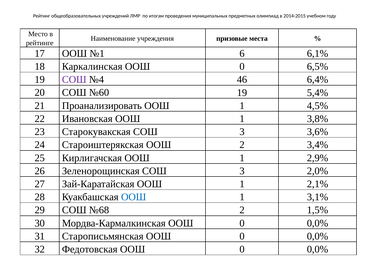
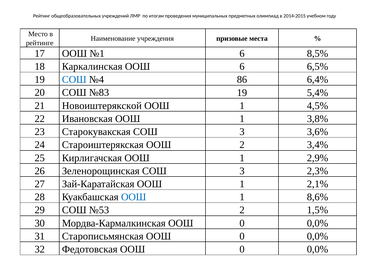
6,1%: 6,1% -> 8,5% (318, 53)
Каркалинская ООШ 0: 0 -> 6 (242, 67)
СОШ colour: purple -> blue (74, 80)
46: 46 -> 86 (242, 80)
№60: №60 -> №83 (99, 93)
Проанализировать: Проанализировать -> Новоиштерякской (102, 106)
2,0%: 2,0% -> 2,3% (318, 171)
3,1%: 3,1% -> 8,6% (318, 197)
№68: №68 -> №53 (99, 210)
